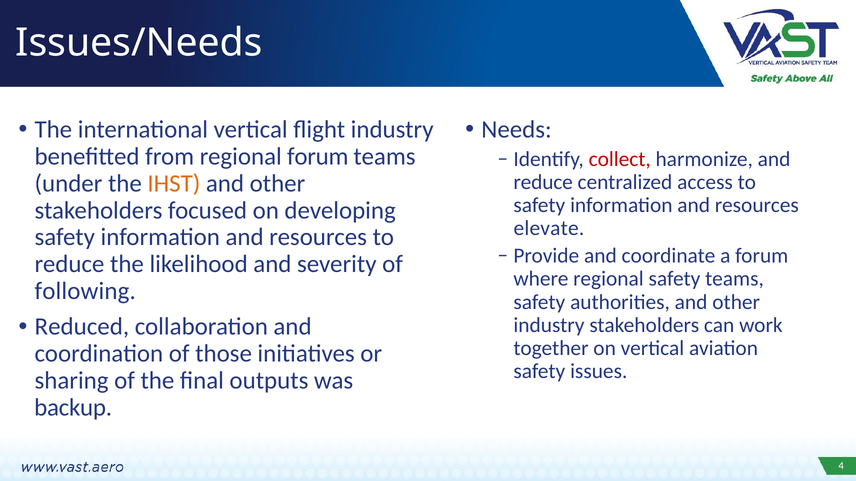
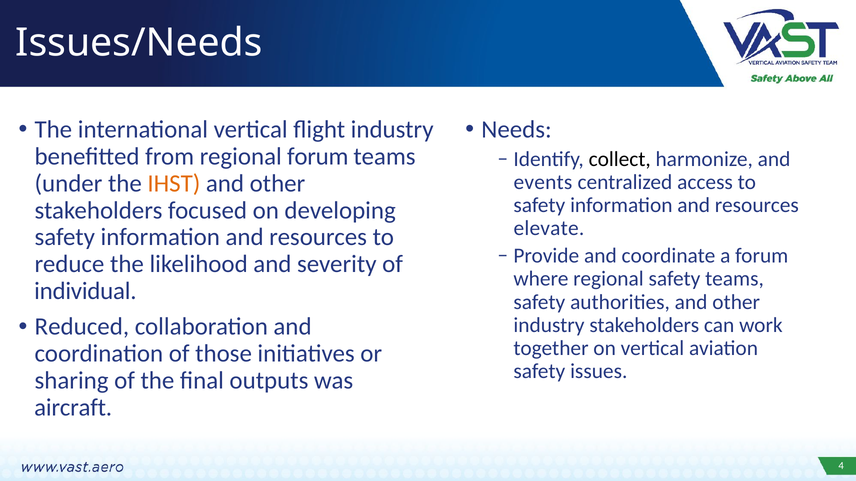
collect colour: red -> black (620, 159)
reduce: reduce -> events (543, 182)
following: following -> individual (85, 291)
backup: backup -> aircraft (73, 408)
